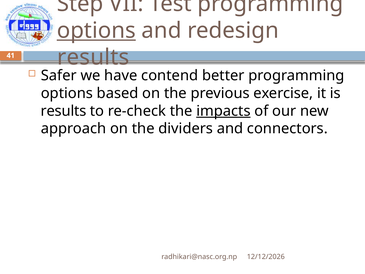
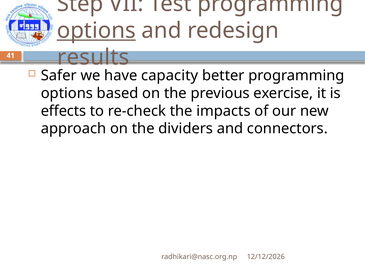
contend: contend -> capacity (170, 76)
results: results -> effects (63, 111)
impacts underline: present -> none (223, 111)
